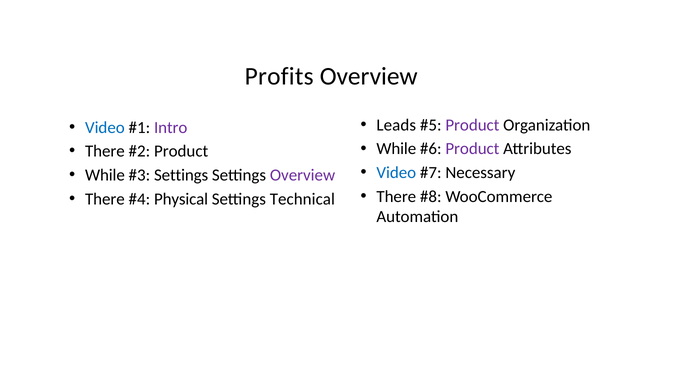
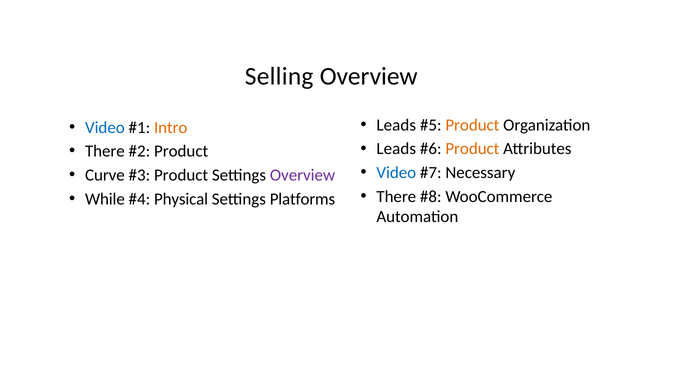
Profits: Profits -> Selling (279, 77)
Product colour: purple -> orange (472, 125)
Intro colour: purple -> orange (171, 127)
While: While -> Leads (396, 149)
Product colour: purple -> orange (472, 149)
While: While -> Curve (105, 175)
Settings: Settings -> Product (181, 175)
There: There -> While (105, 199)
Technical: Technical -> Platforms (302, 199)
